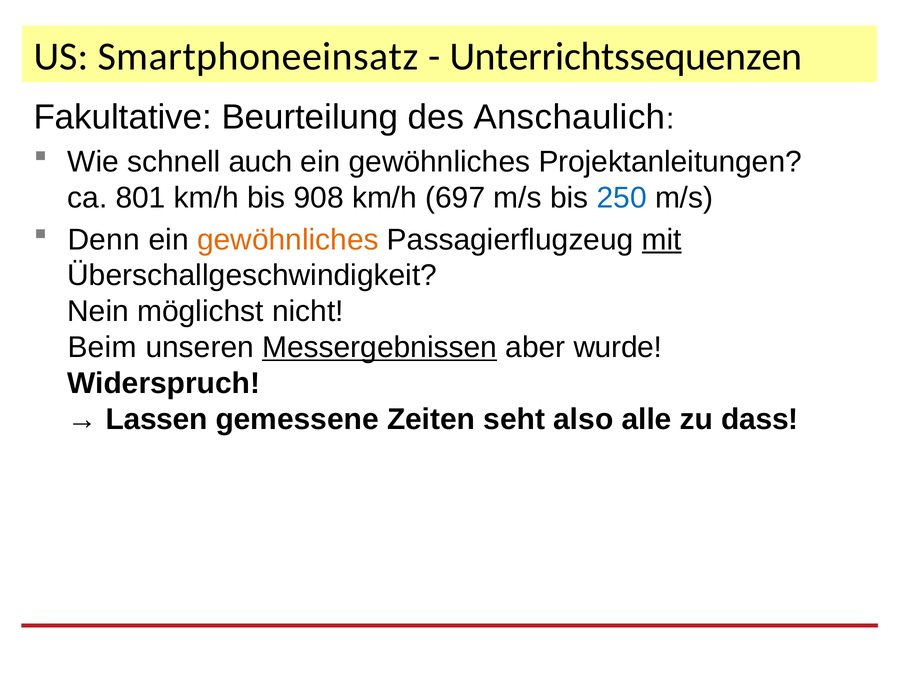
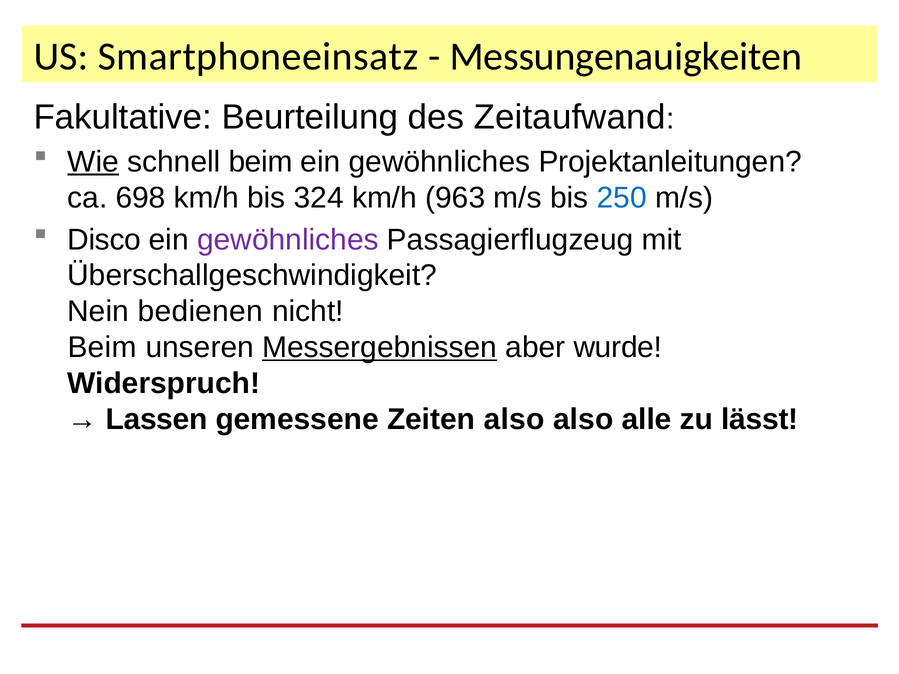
Unterrichtssequenzen: Unterrichtssequenzen -> Messungenauigkeiten (626, 57)
Anschaulich: Anschaulich -> Zeitaufwand (570, 117)
Wie underline: none -> present (93, 162)
schnell auch: auch -> beim (261, 162)
801: 801 -> 698 (141, 198)
908: 908 -> 324 (319, 198)
697: 697 -> 963 (455, 198)
Denn: Denn -> Disco (104, 240)
gewöhnliches colour: orange -> purple (288, 240)
mit underline: present -> none (662, 240)
möglichst: möglichst -> bedienen (200, 312)
Zeiten seht: seht -> also (514, 420)
dass: dass -> lässt (760, 420)
